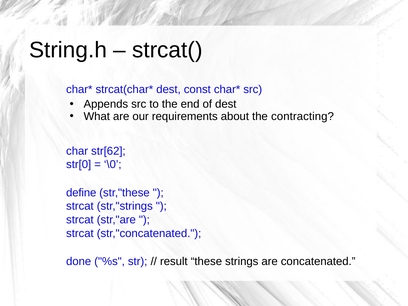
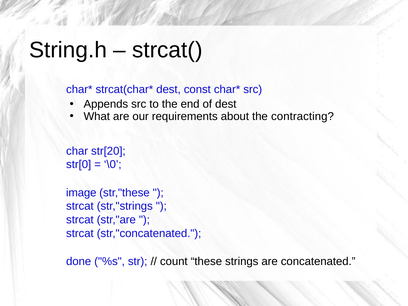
str[62: str[62 -> str[20 (108, 151)
define: define -> image (81, 193)
result: result -> count (174, 261)
